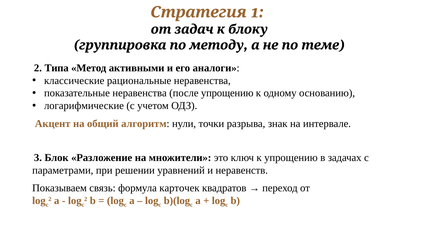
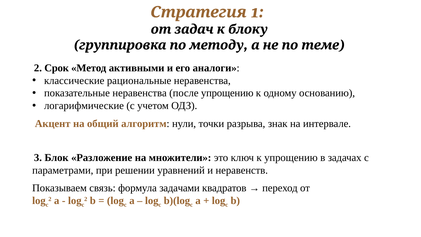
Типа: Типа -> Срок (57, 68)
карточек: карточек -> задачами (180, 188)
